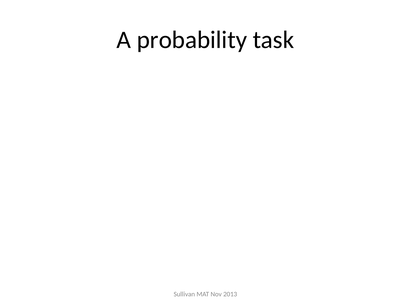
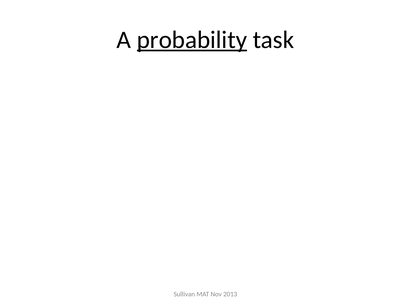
probability underline: none -> present (192, 40)
